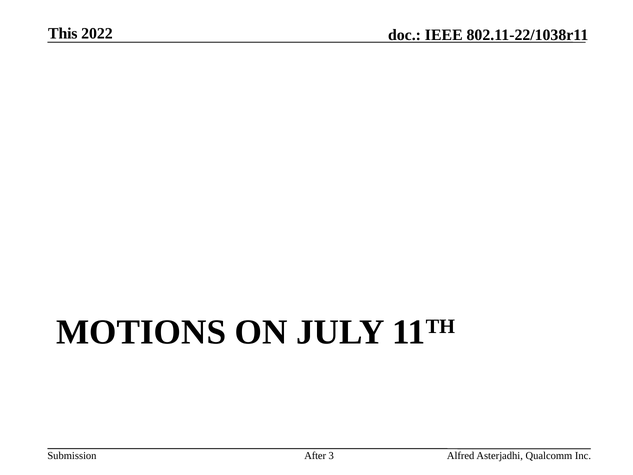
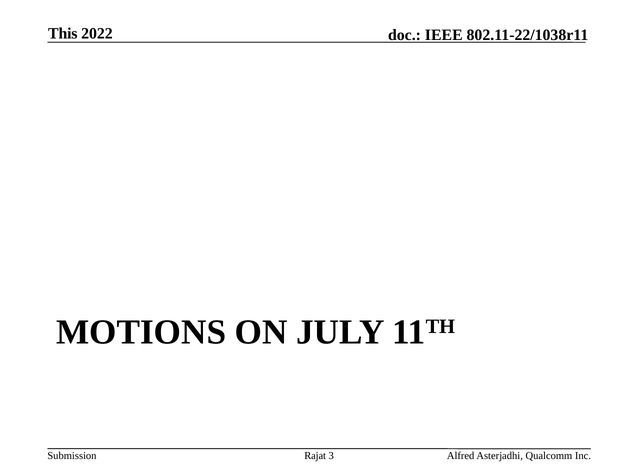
After: After -> Rajat (315, 455)
